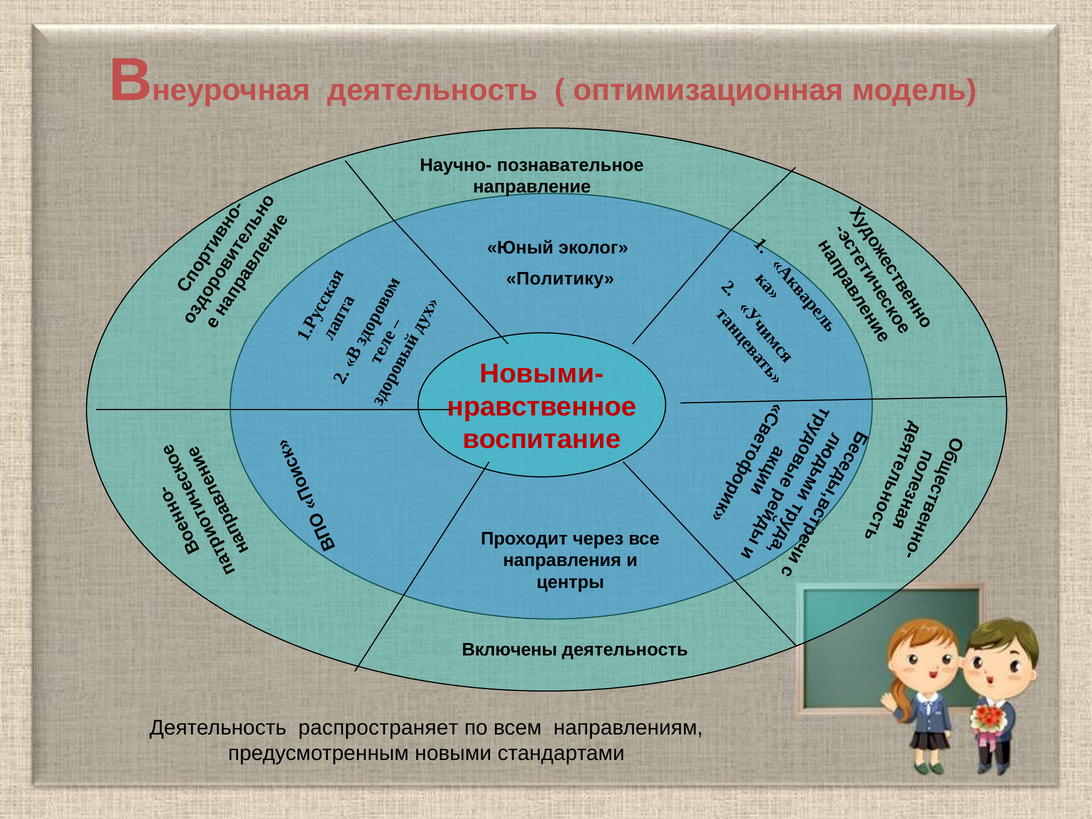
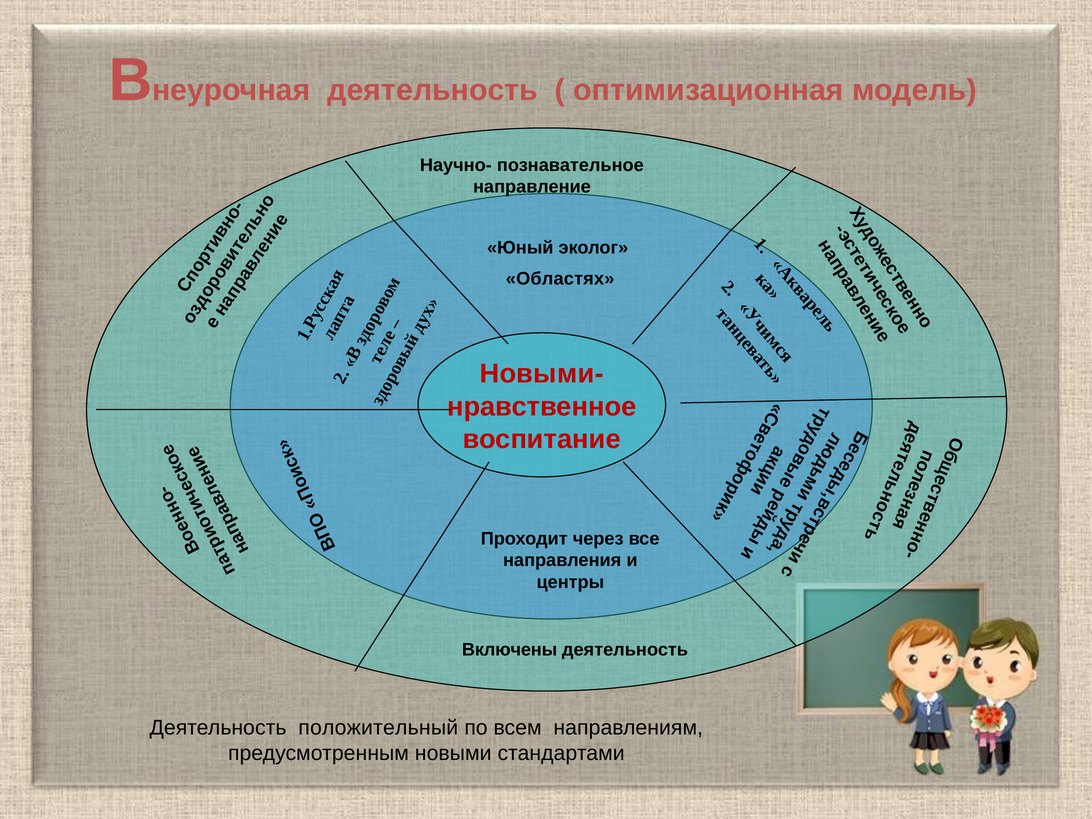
Политику: Политику -> Областях (560, 279)
распространяет: распространяет -> положительный (378, 728)
